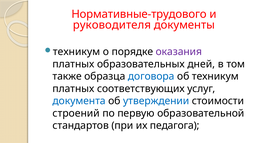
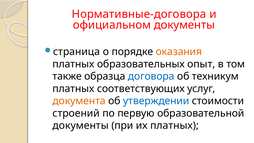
Нормативные-трудового: Нормативные-трудового -> Нормативные-договора (139, 14)
руководителя: руководителя -> официальном (112, 25)
техникум: техникум -> страница (77, 52)
оказания colour: purple -> orange (179, 52)
дней: дней -> опыт (201, 64)
документа colour: blue -> orange (79, 101)
стандартов: стандартов -> документы (81, 125)
их педагога: педагога -> платных (175, 125)
